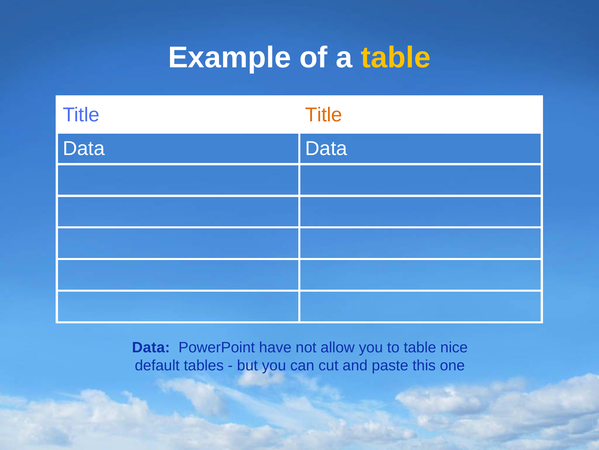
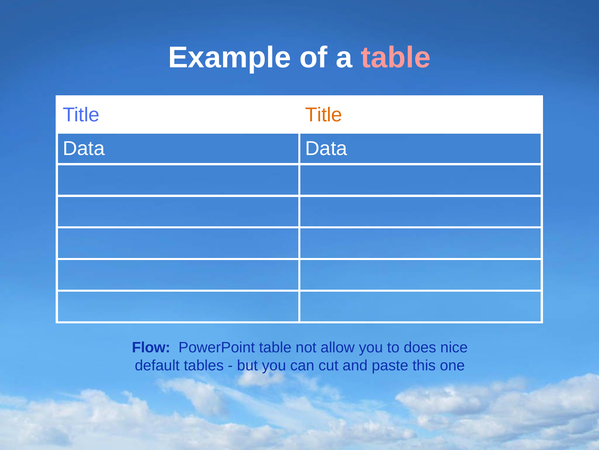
table colour: yellow -> pink (396, 58)
Data: Data -> Flow (151, 347)
PowerPoint have: have -> table (275, 347)
to table: table -> does (420, 347)
